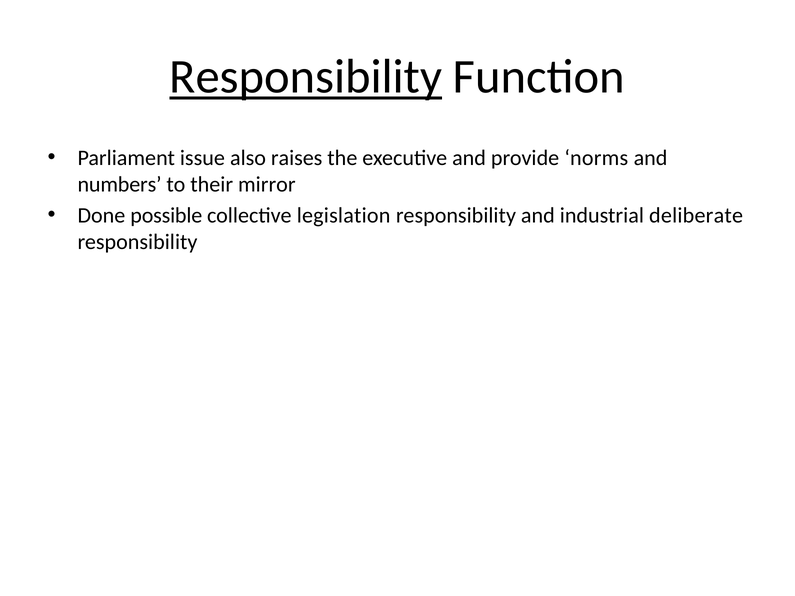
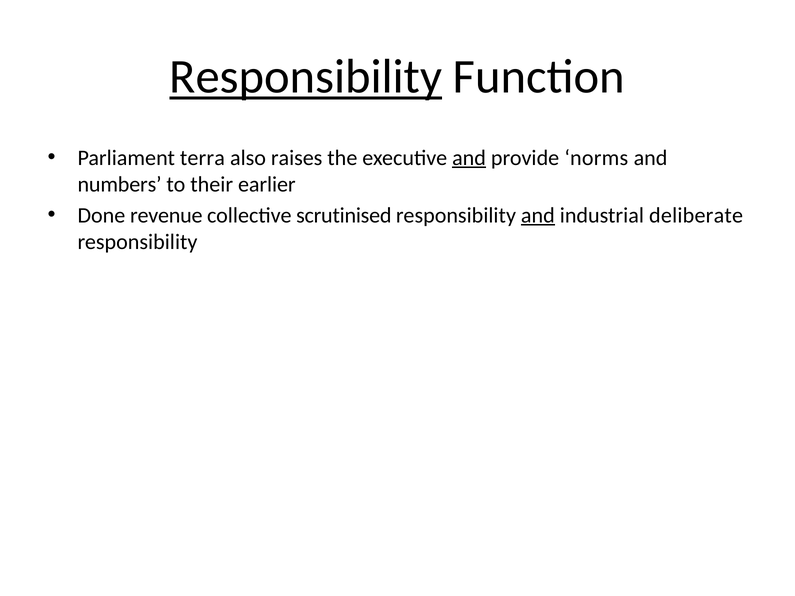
issue: issue -> terra (202, 158)
and underline: none -> present (469, 158)
mirror: mirror -> earlier (267, 184)
possible: possible -> revenue (166, 215)
legislation: legislation -> scrutinised (344, 215)
and underline: none -> present (538, 215)
